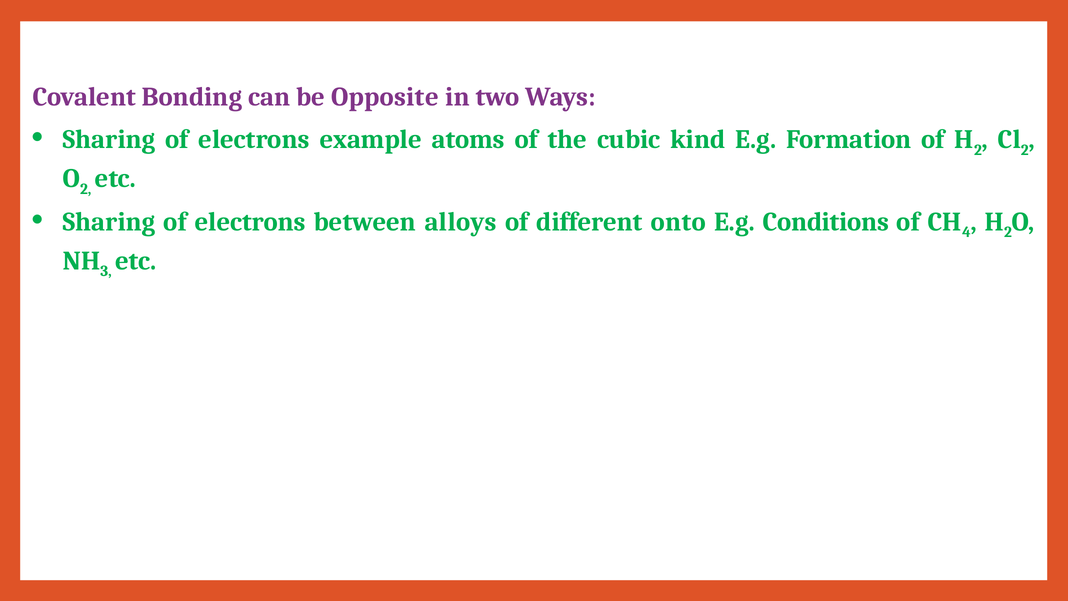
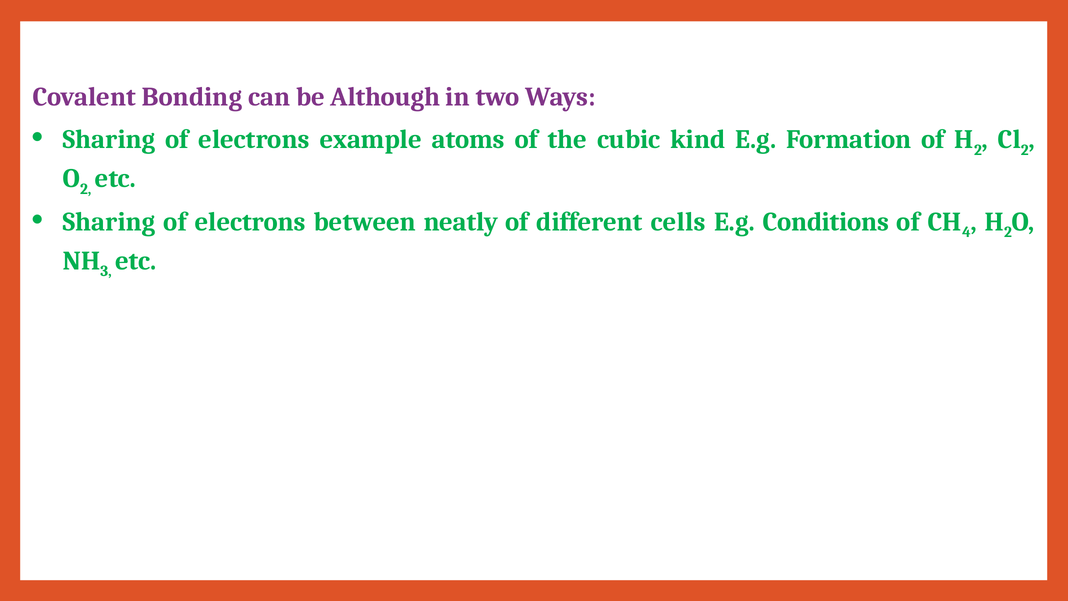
Opposite: Opposite -> Although (385, 97)
alloys: alloys -> neatly (461, 222)
onto: onto -> cells (678, 222)
